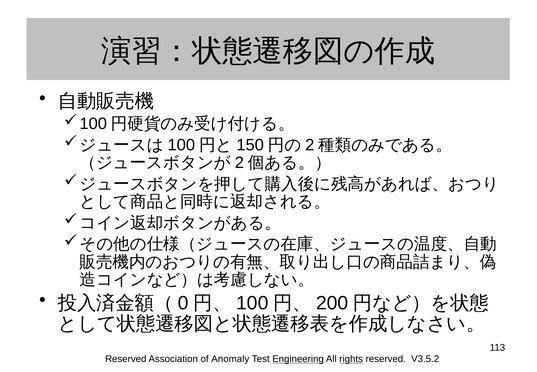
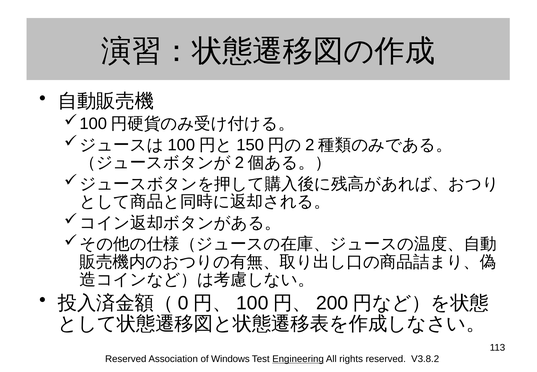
Anomaly: Anomaly -> Windows (230, 359)
rights underline: present -> none (351, 359)
V3.5.2: V3.5.2 -> V3.8.2 (425, 359)
